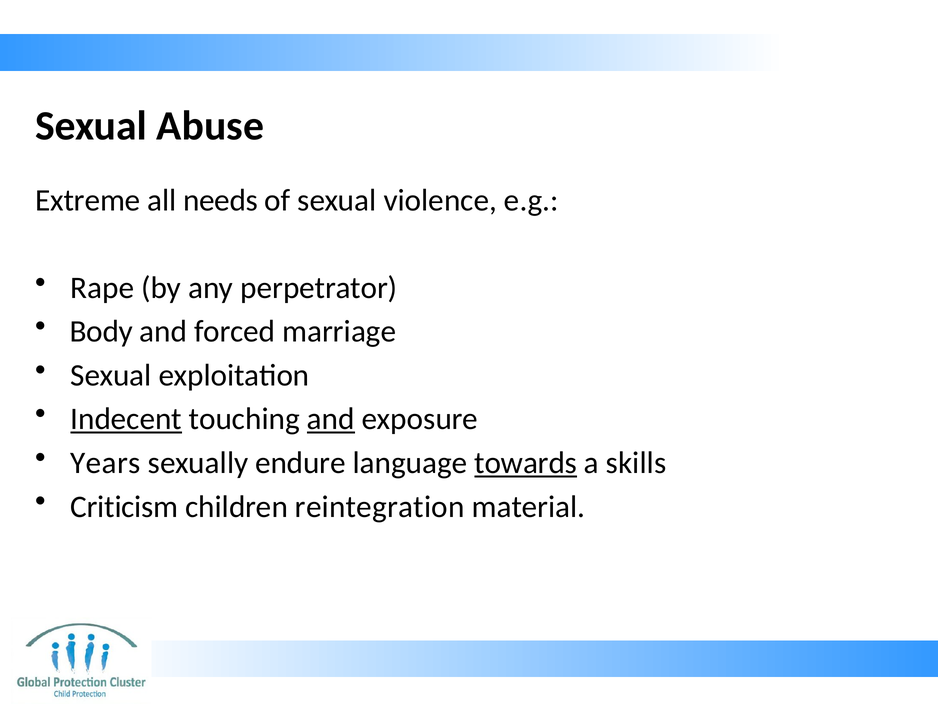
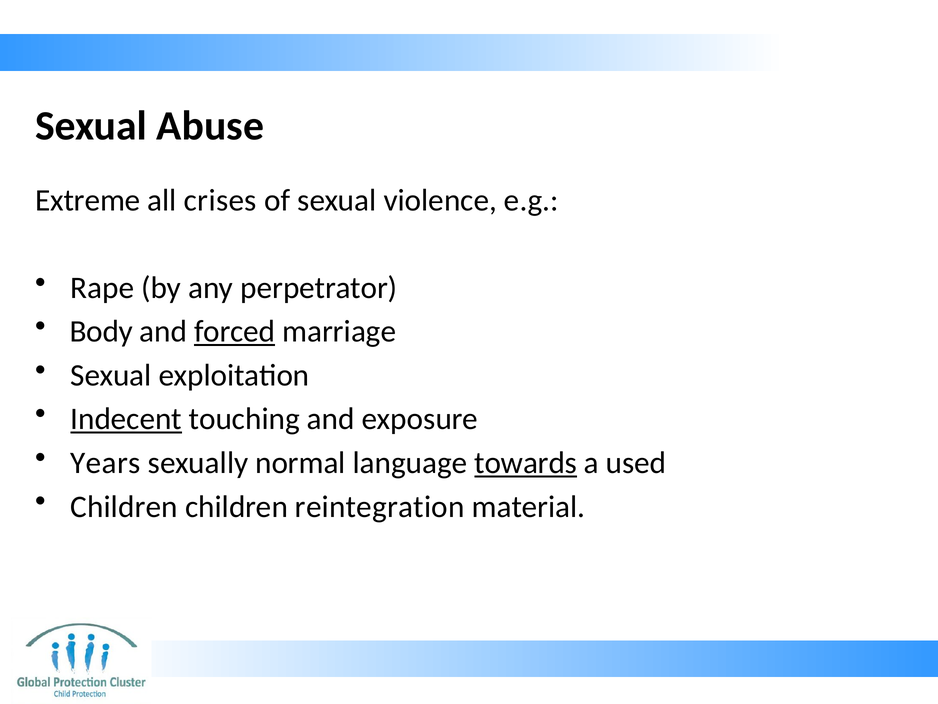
needs: needs -> crises (220, 200)
forced underline: none -> present (235, 331)
and underline: present -> none (331, 419)
endure: endure -> normal (300, 463)
skills: skills -> used (636, 463)
Criticism: Criticism -> Children (124, 506)
